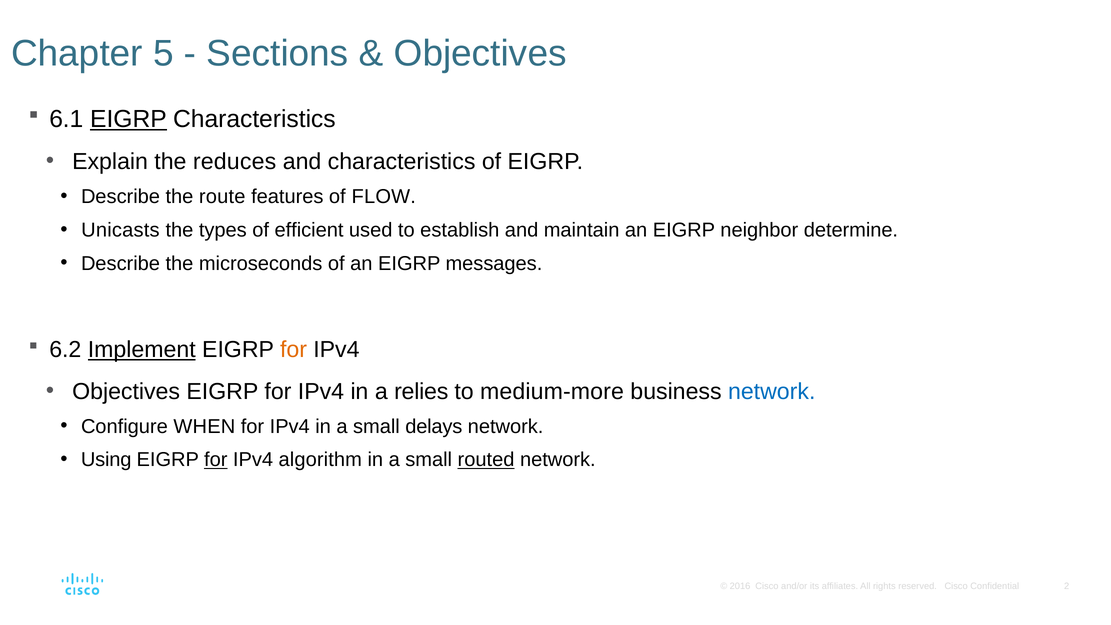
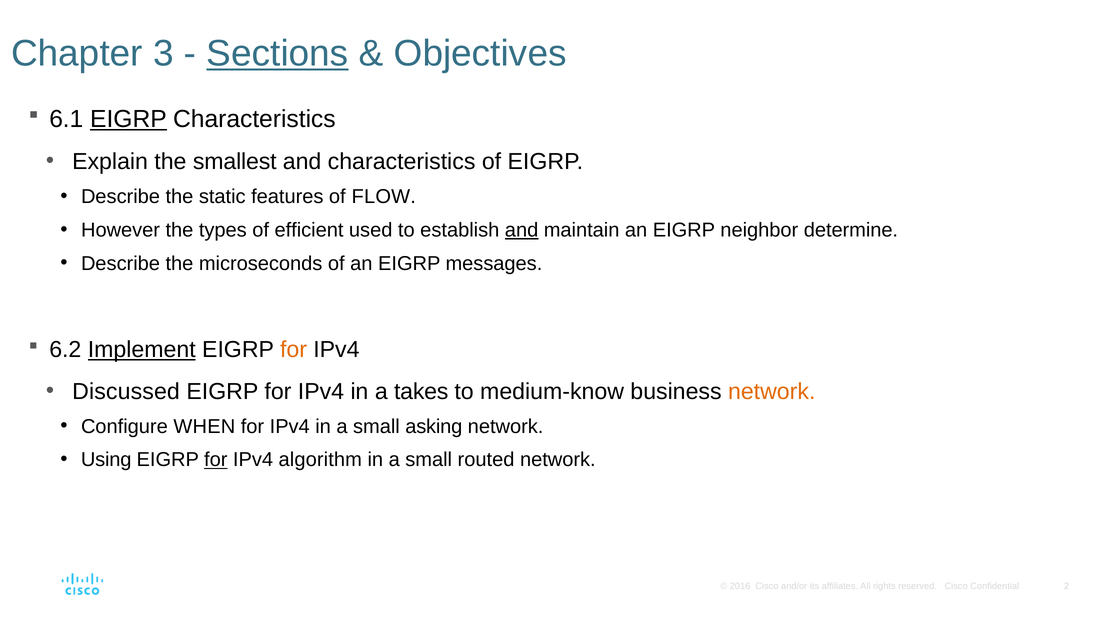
5: 5 -> 3 (163, 54)
Sections underline: none -> present (277, 54)
reduces: reduces -> smallest (235, 162)
route: route -> static (222, 197)
Unicasts: Unicasts -> However (121, 230)
and underline: none -> present (522, 230)
Objectives: Objectives -> Discussed (126, 391)
relies: relies -> takes (421, 391)
medium-more: medium-more -> medium-know (552, 391)
network colour: blue -> orange (772, 391)
delays: delays -> asking (434, 426)
routed underline: present -> none (486, 460)
